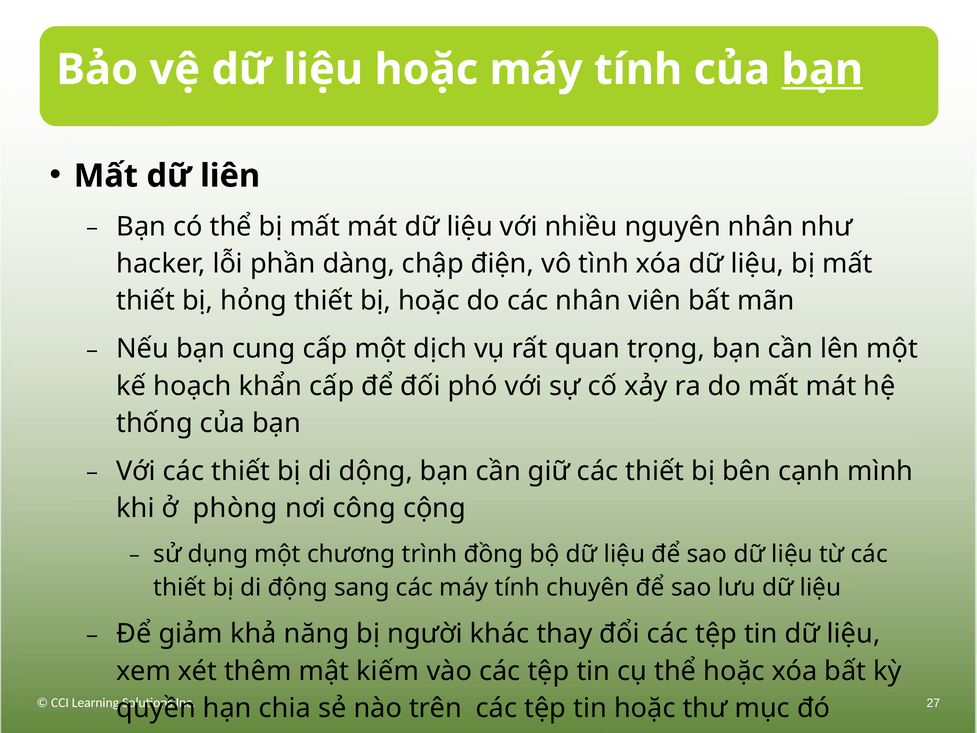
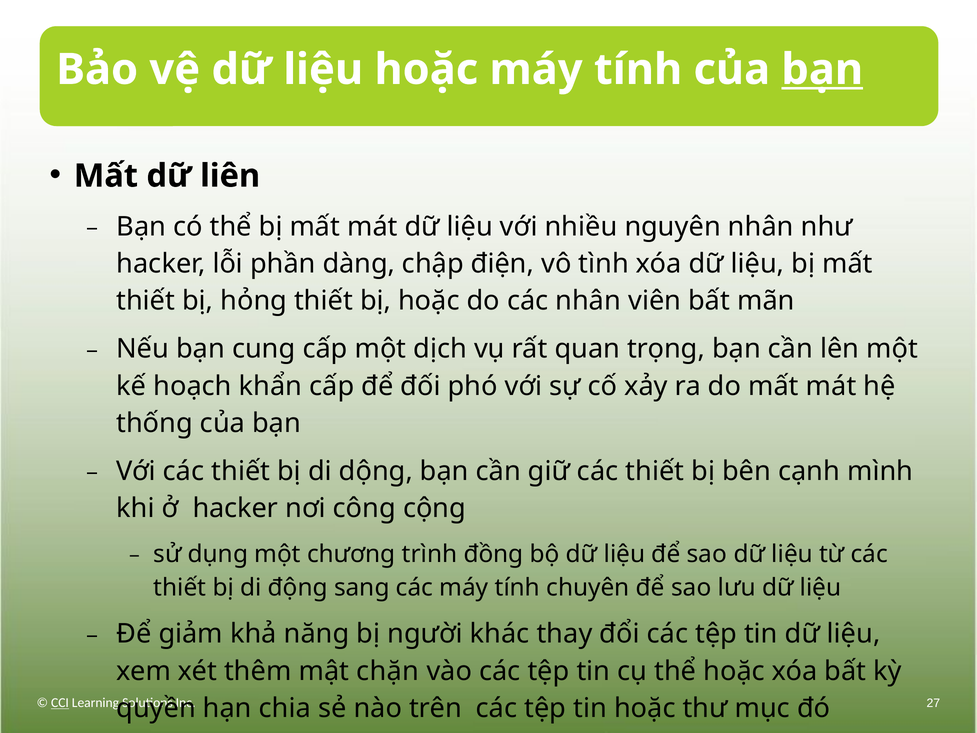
ở phòng: phòng -> hacker (235, 508)
kiếm: kiếm -> chặn (388, 671)
CCI underline: none -> present (60, 703)
